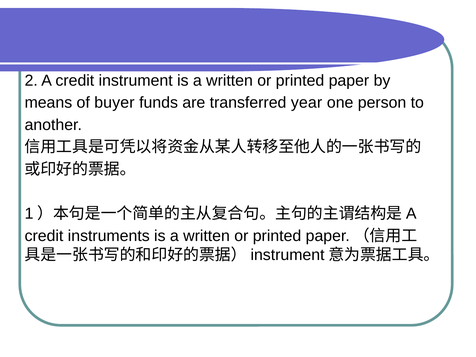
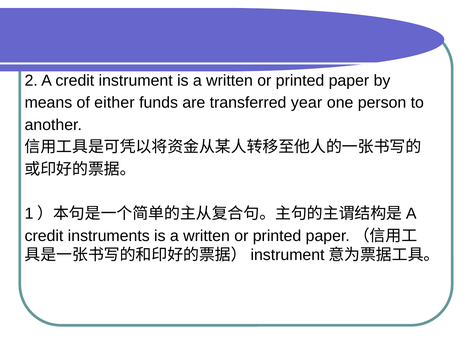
buyer: buyer -> either (114, 103)
